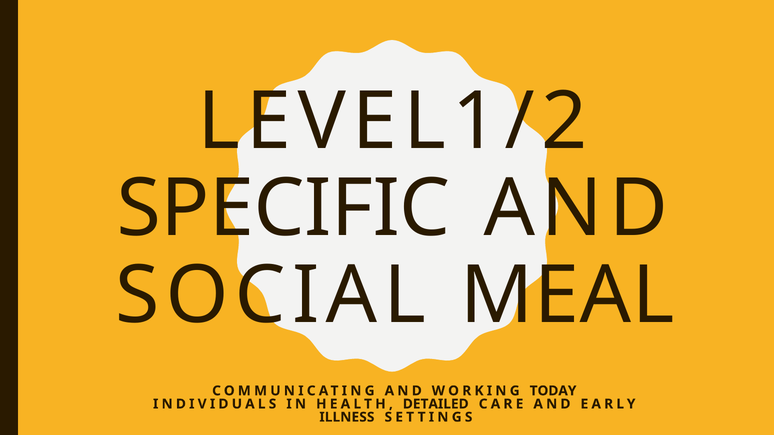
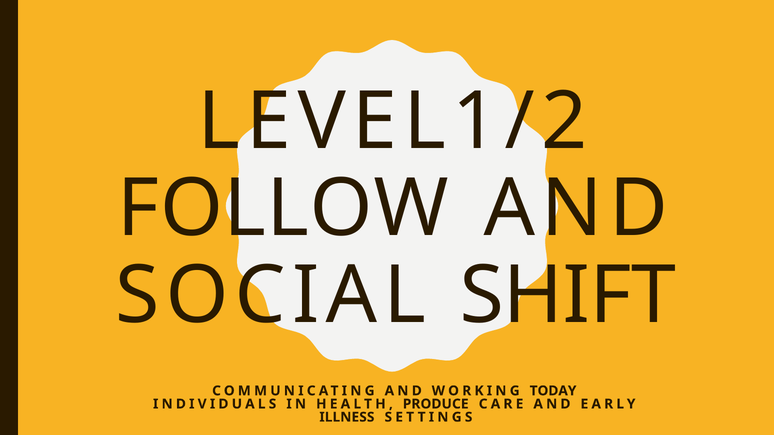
SPECIFIC: SPECIFIC -> FOLLOW (283, 209)
MEAL: MEAL -> SHIFT (568, 296)
DETAILED: DETAILED -> PRODUCE (436, 404)
